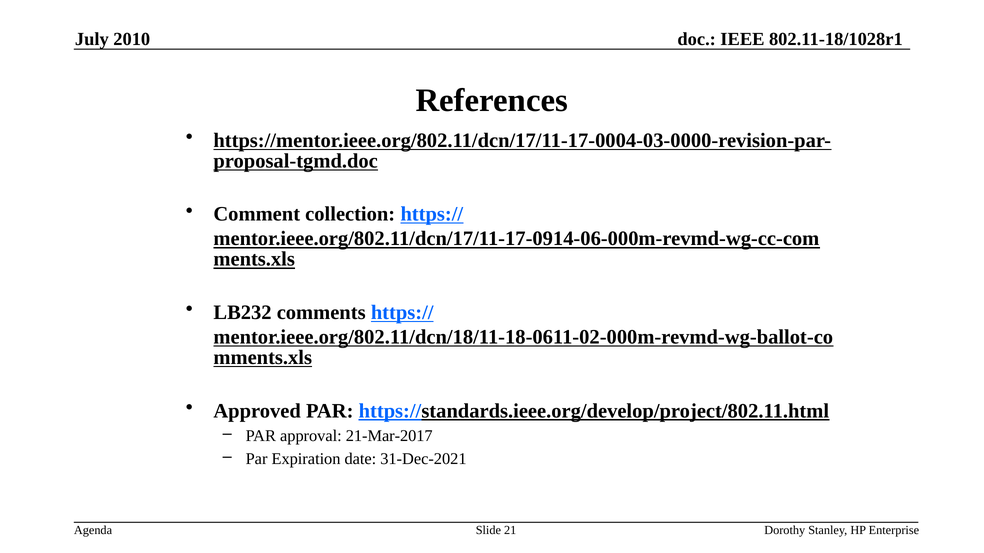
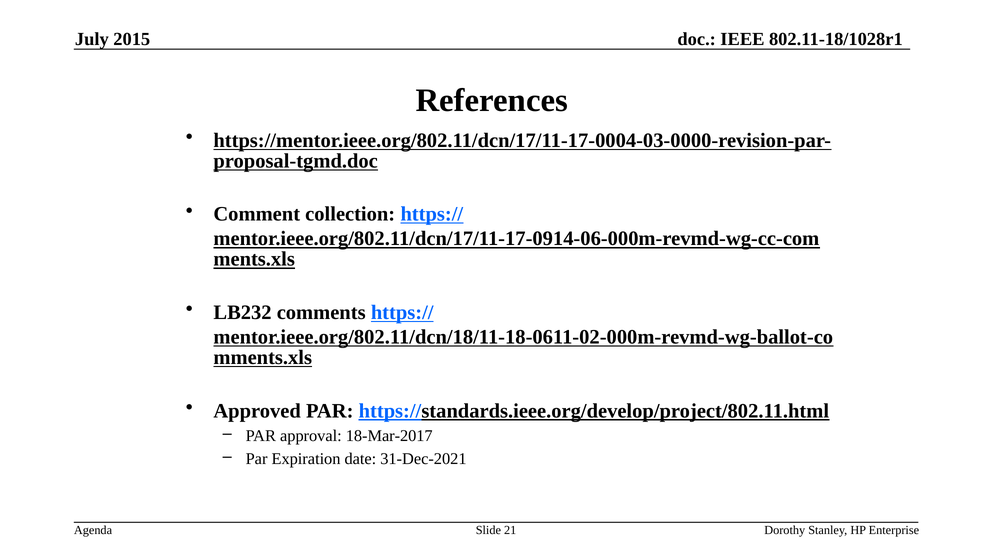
2010: 2010 -> 2015 (132, 39)
21-Mar-2017: 21-Mar-2017 -> 18-Mar-2017 (389, 436)
